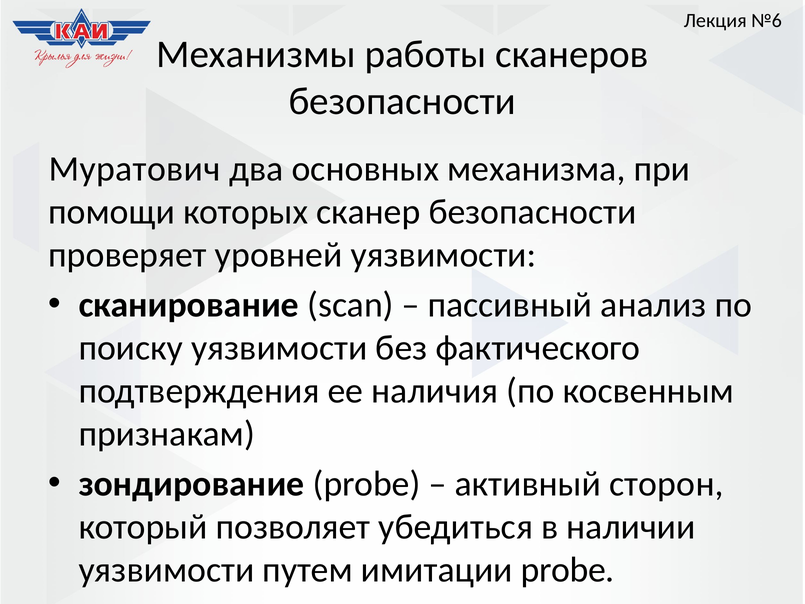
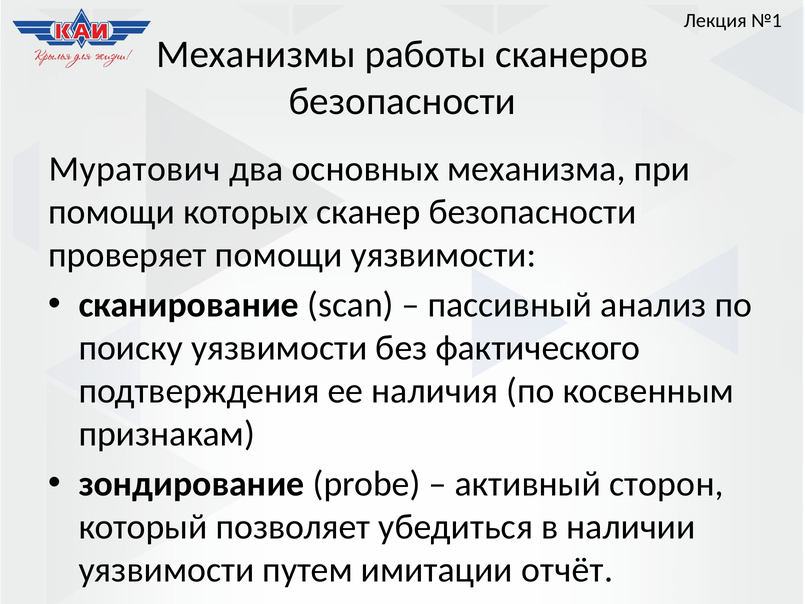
№6: №6 -> №1 (767, 21)
проверяет уровней: уровней -> помощи (279, 255)
имитации probe: probe -> отчёт (567, 570)
